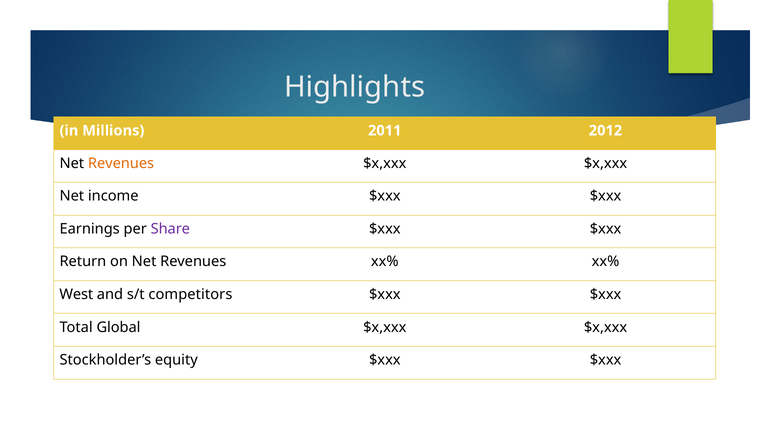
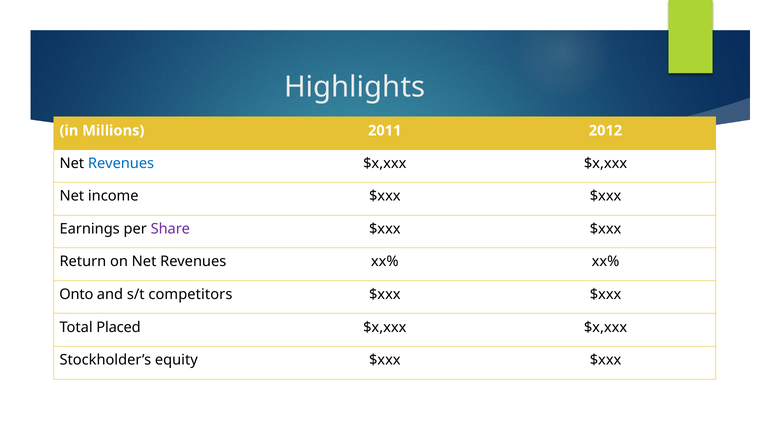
Revenues colour: orange -> blue (121, 163)
West: West -> Onto (76, 295)
Global: Global -> Placed (119, 327)
